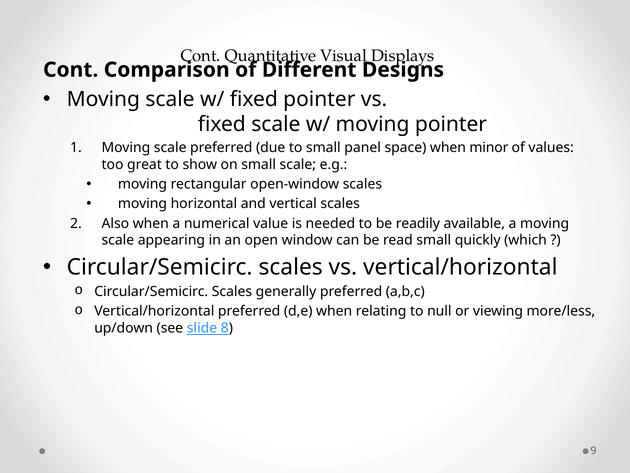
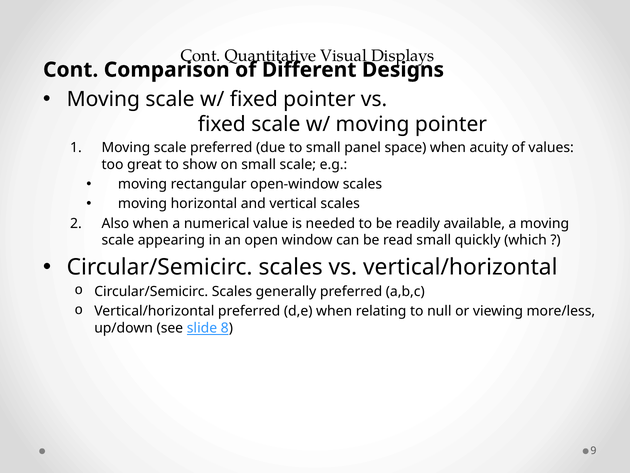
minor: minor -> acuity (489, 148)
